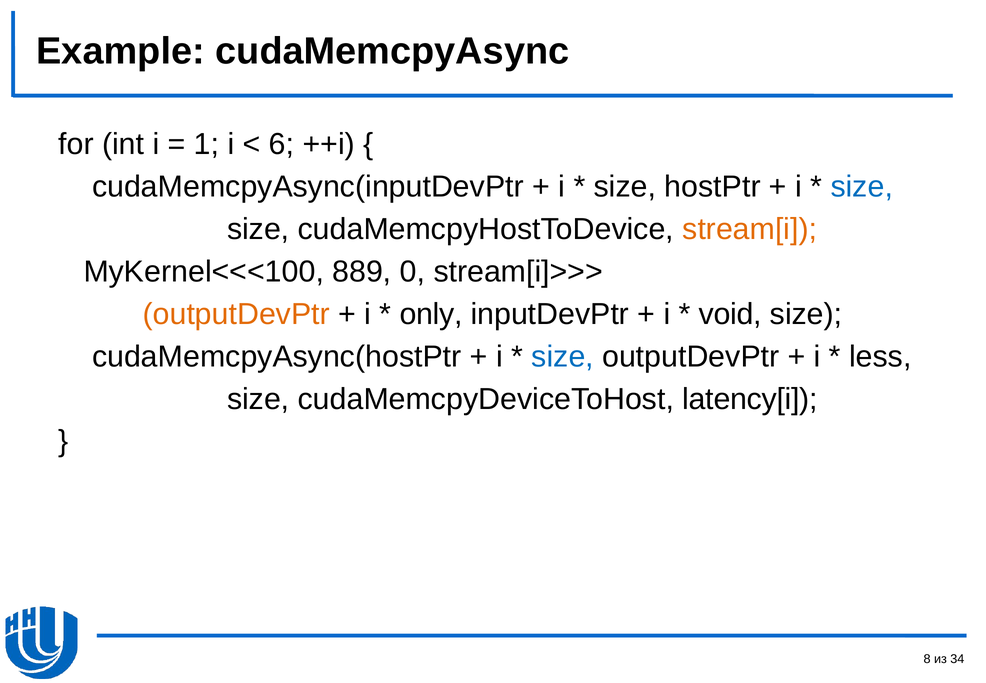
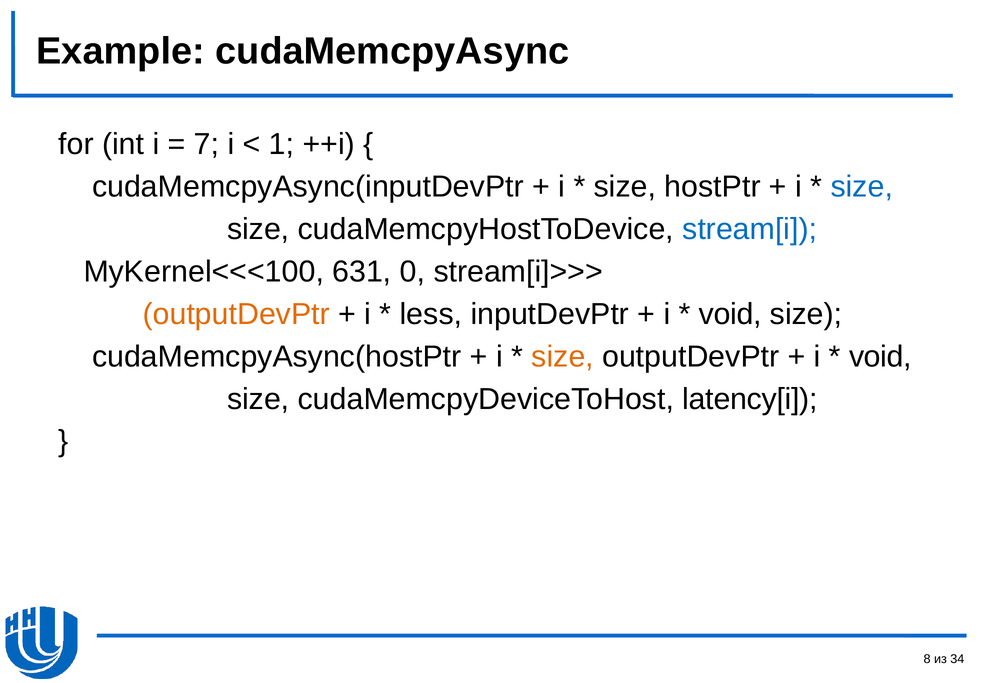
1: 1 -> 7 (207, 144)
6: 6 -> 1 (282, 144)
stream[i colour: orange -> blue (750, 229)
889: 889 -> 631 (362, 272)
only: only -> less (431, 314)
size colour: blue -> orange (563, 356)
less: less -> void (880, 356)
